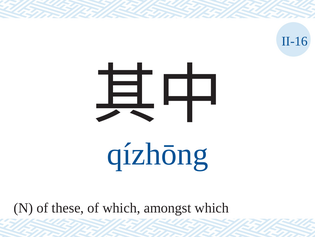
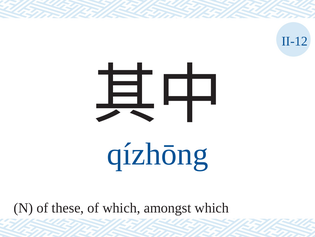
II-16: II-16 -> II-12 (295, 41)
